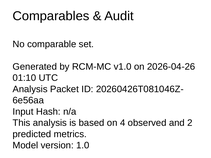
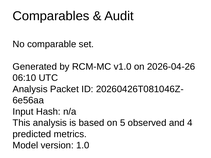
01:10: 01:10 -> 06:10 (24, 78)
4: 4 -> 5 (123, 123)
2: 2 -> 4 (190, 123)
